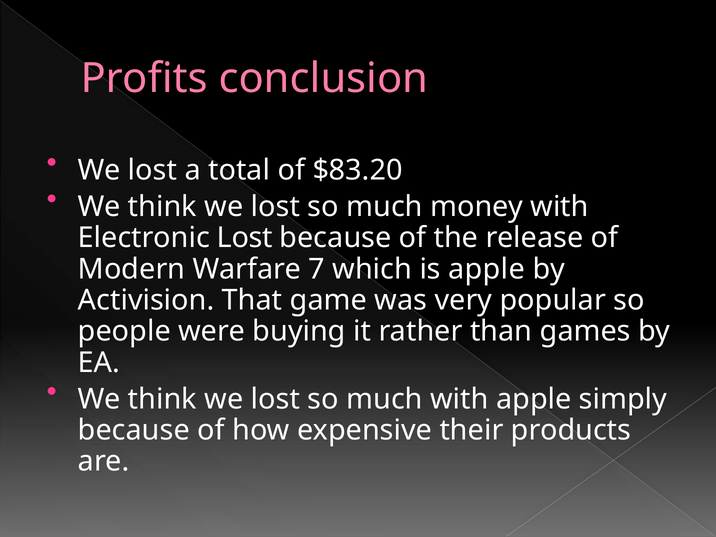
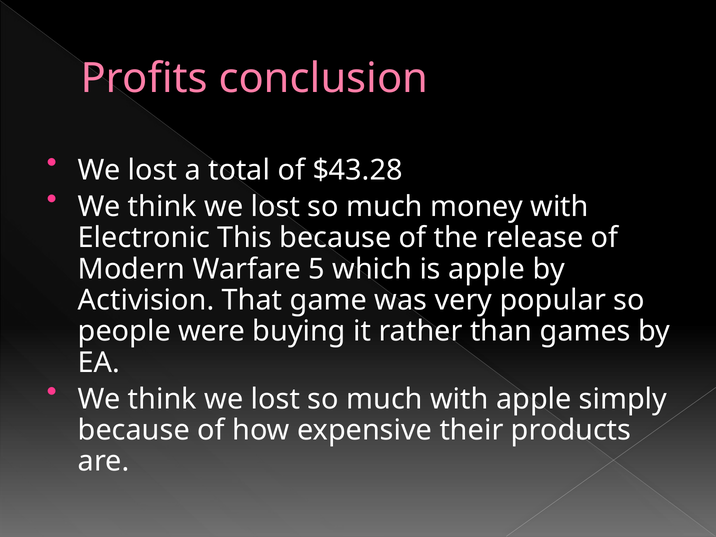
$83.20: $83.20 -> $43.28 (358, 170)
Electronic Lost: Lost -> This (245, 238)
7: 7 -> 5 (317, 269)
